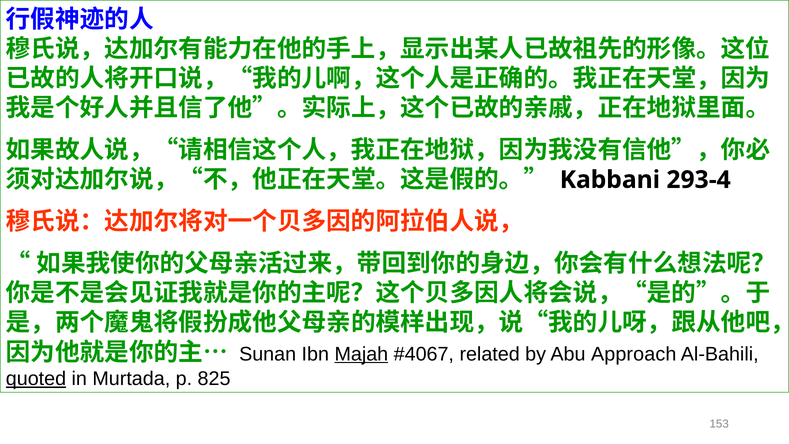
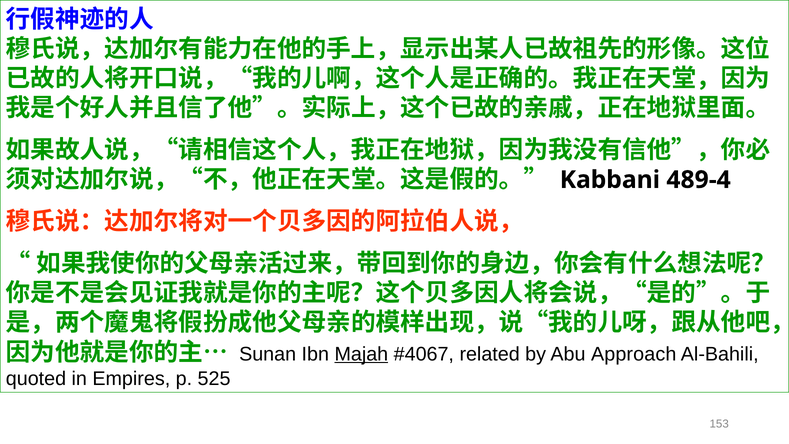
293-4: 293-4 -> 489-4 (699, 180)
quoted underline: present -> none (36, 379)
Murtada: Murtada -> Empires (131, 379)
825: 825 -> 525 (214, 379)
